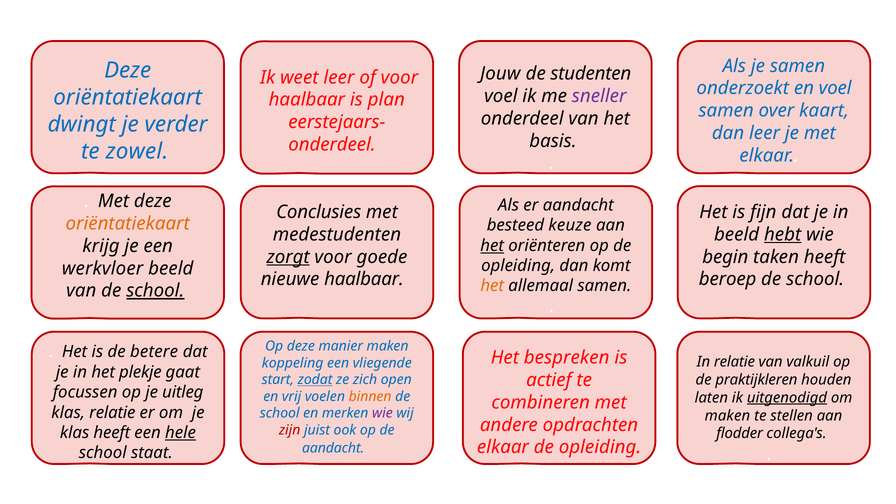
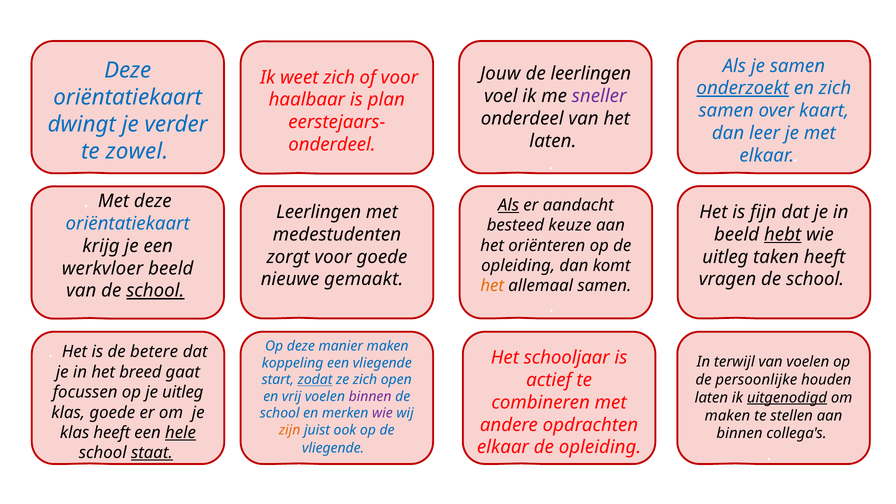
de studenten: studenten -> leerlingen (591, 74)
weet leer: leer -> zich (339, 77)
onderzoekt underline: none -> present (743, 88)
en voel: voel -> zich (835, 88)
basis: basis -> laten (553, 141)
Als underline: none -> present (509, 205)
Conclusies: Conclusies -> Leerlingen (319, 212)
oriëntatiekaart colour: orange -> blue (128, 224)
het underline: present -> none (492, 246)
zorgt underline: present -> none (288, 257)
begin: begin -> uitleg (725, 257)
nieuwe haalbaar: haalbaar -> gemaakt (364, 279)
beroep: beroep -> vragen (728, 279)
bespreken: bespreken -> schooljaar (567, 358)
In relatie: relatie -> terwijl (734, 362)
van valkuil: valkuil -> voelen (808, 362)
plekje: plekje -> breed (140, 372)
praktijkleren: praktijkleren -> persoonlijke (756, 380)
binnen colour: orange -> purple (370, 397)
klas relatie: relatie -> goede (112, 412)
zijn colour: red -> orange (290, 430)
flodder: flodder -> binnen (740, 434)
aandacht: aandacht -> vliegende (333, 448)
staat underline: none -> present (152, 453)
